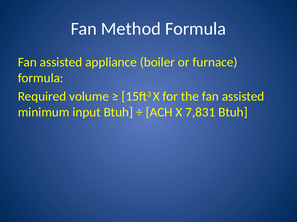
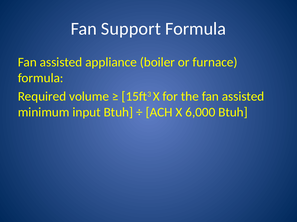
Method: Method -> Support (131, 29)
7,831: 7,831 -> 6,000 (200, 113)
